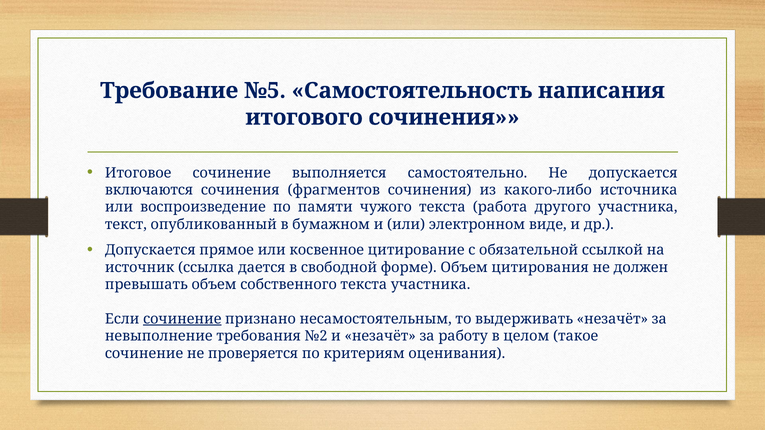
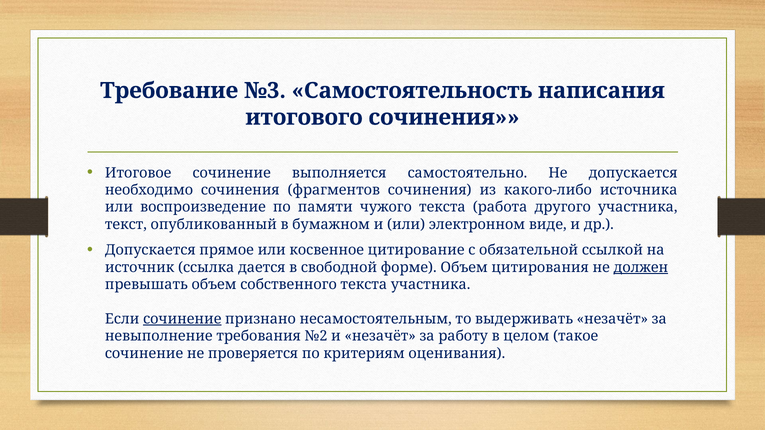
№5: №5 -> №3 (265, 91)
включаются: включаются -> необходимо (149, 190)
должен underline: none -> present (641, 268)
